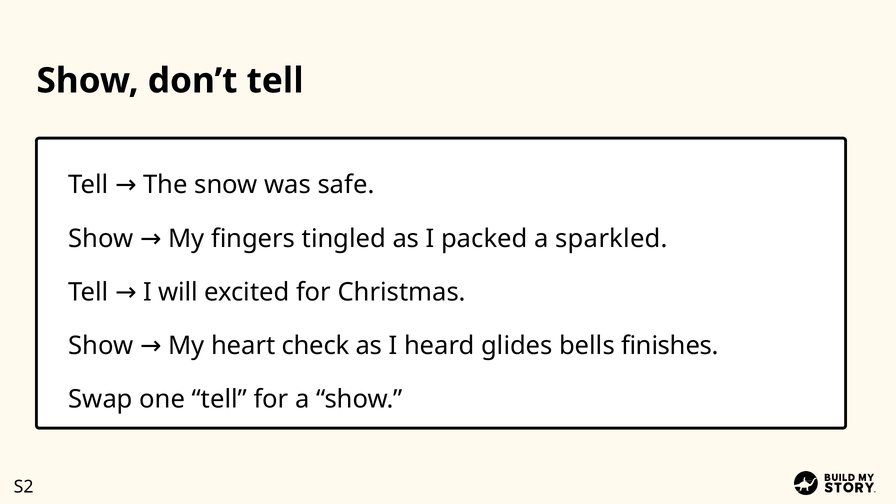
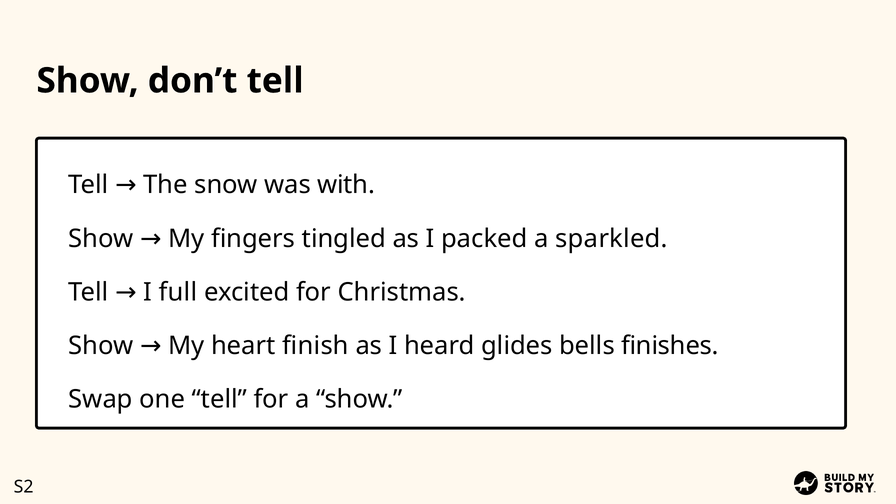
safe: safe -> with (346, 185)
will: will -> full (178, 292)
check: check -> finish (315, 346)
